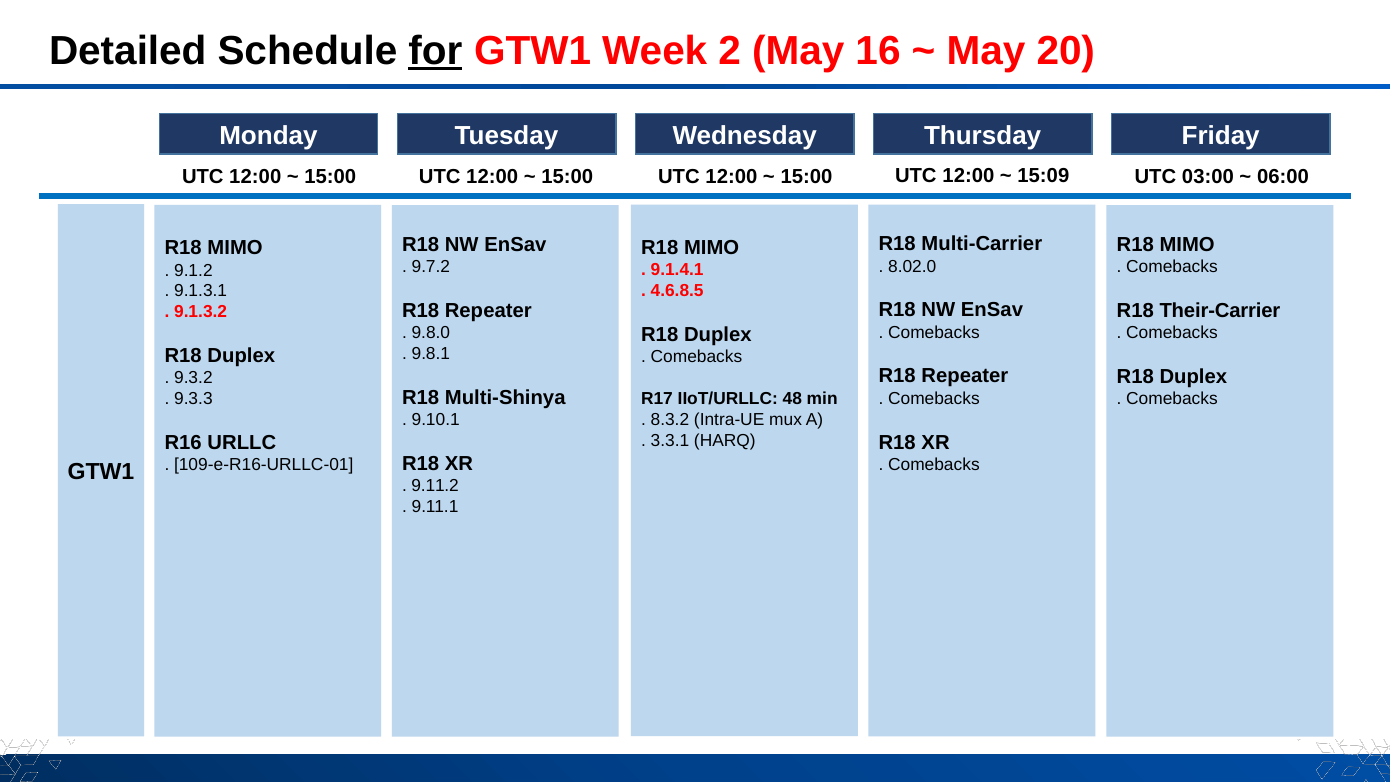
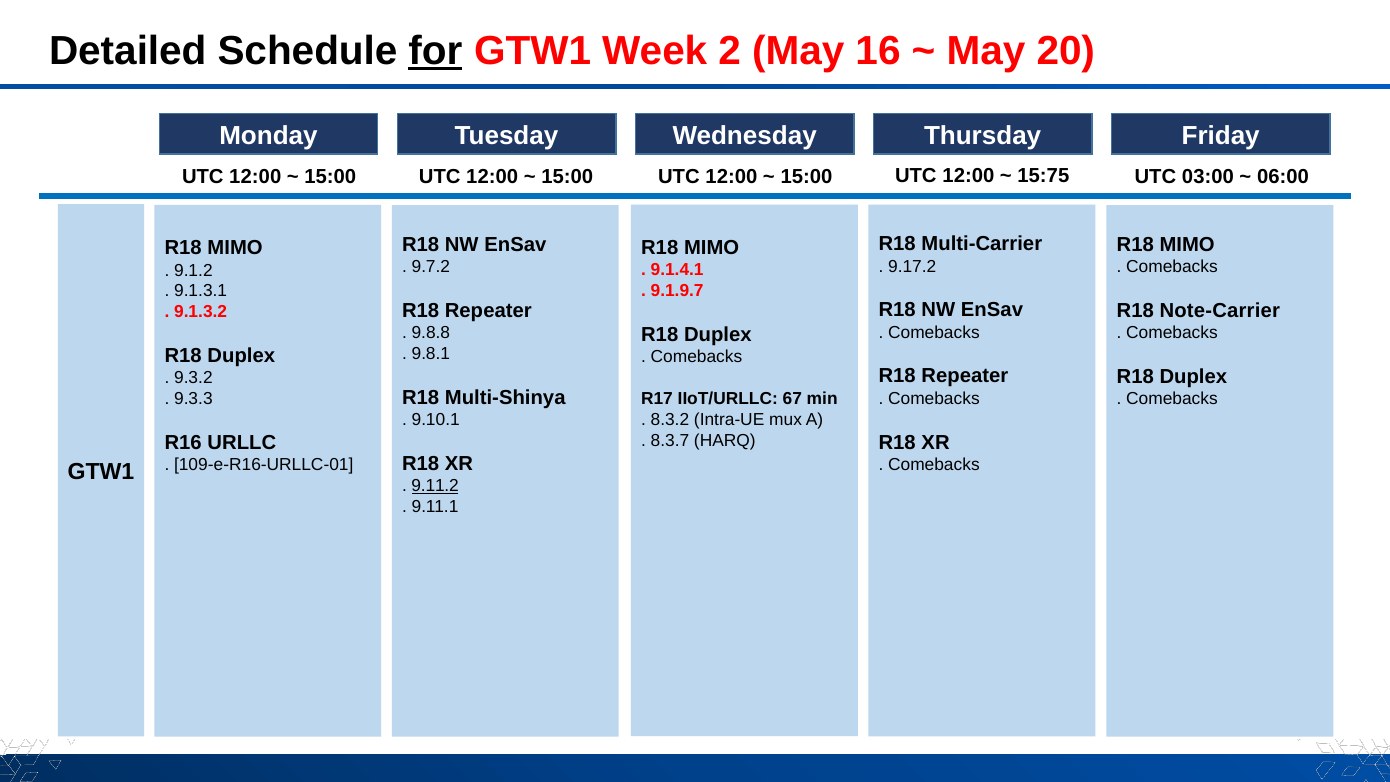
15:09: 15:09 -> 15:75 (1043, 176)
8.02.0: 8.02.0 -> 9.17.2 (912, 267)
4.6.8.5: 4.6.8.5 -> 9.1.9.7 (677, 291)
Their-Carrier: Their-Carrier -> Note-Carrier (1220, 311)
9.8.0: 9.8.0 -> 9.8.8 (431, 333)
48: 48 -> 67 (792, 399)
3.3.1: 3.3.1 -> 8.3.7 (670, 440)
9.11.2 underline: none -> present (435, 486)
